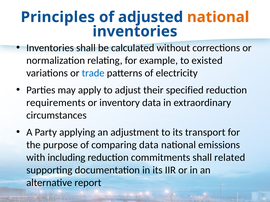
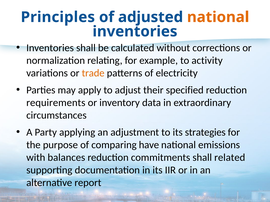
existed: existed -> activity (207, 61)
trade colour: blue -> orange (93, 73)
transport: transport -> strategies (205, 133)
comparing data: data -> have (149, 145)
including: including -> balances (66, 158)
